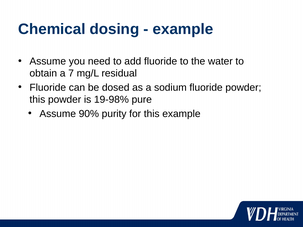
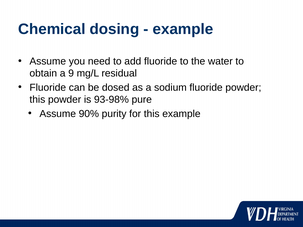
7: 7 -> 9 (71, 73)
19-98%: 19-98% -> 93-98% (111, 100)
